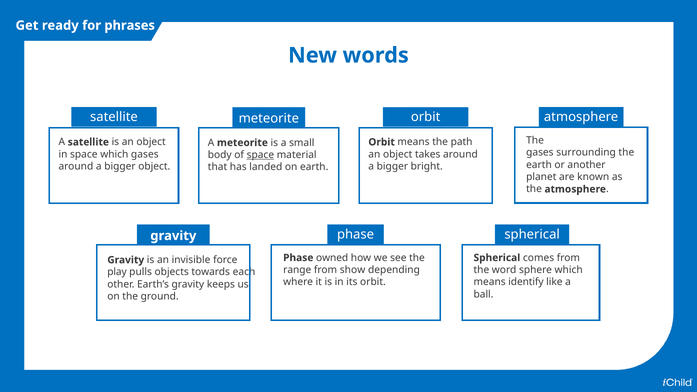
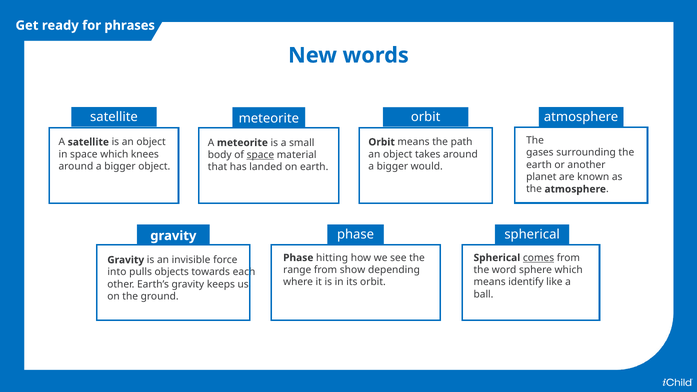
which gases: gases -> knees (145, 154)
bright: bright -> would (427, 166)
owned: owned -> hitting (332, 258)
comes underline: none -> present (539, 258)
play: play -> into (117, 272)
